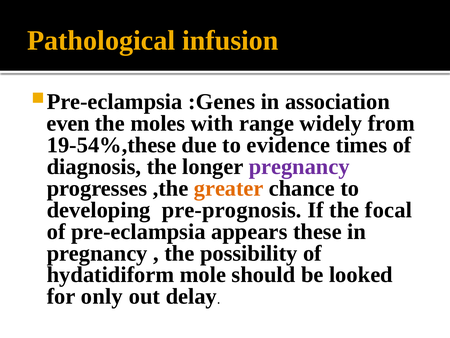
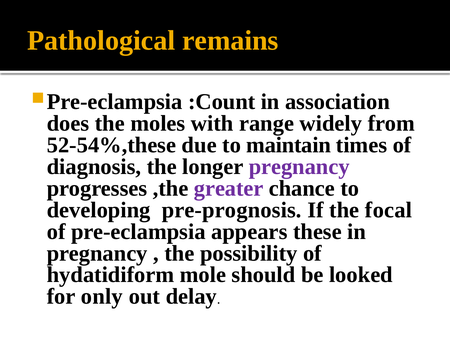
infusion: infusion -> remains (230, 40)
:Genes: :Genes -> :Count (222, 102)
even: even -> does (68, 123)
19-54%,these: 19-54%,these -> 52-54%,these (111, 145)
evidence: evidence -> maintain (289, 145)
greater colour: orange -> purple (229, 188)
